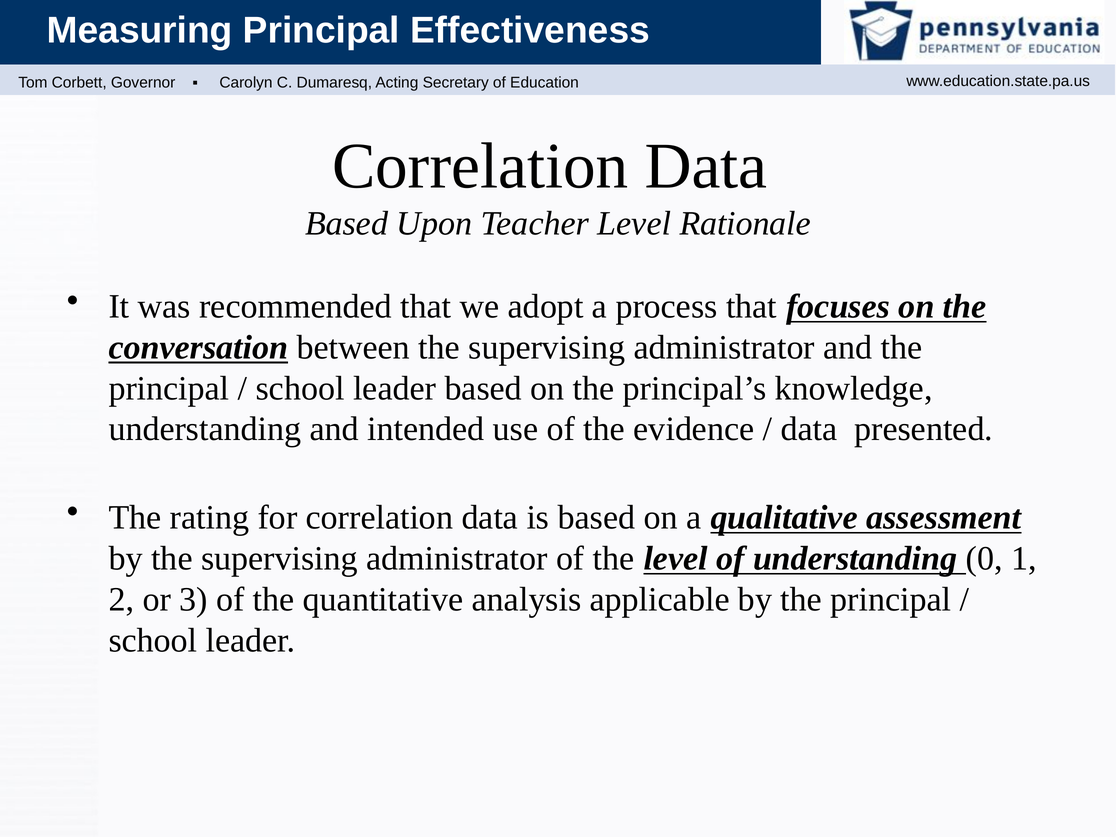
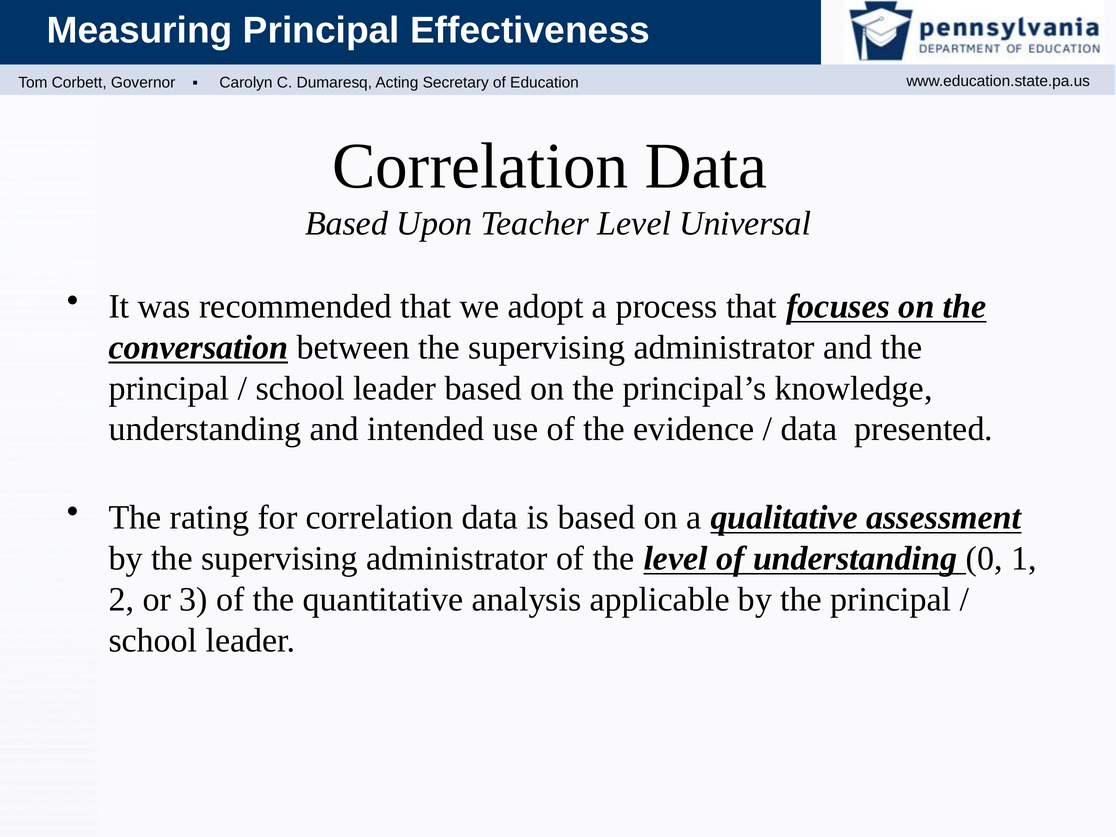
Rationale: Rationale -> Universal (745, 224)
